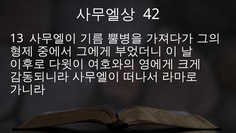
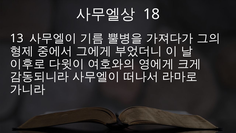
42: 42 -> 18 (151, 14)
